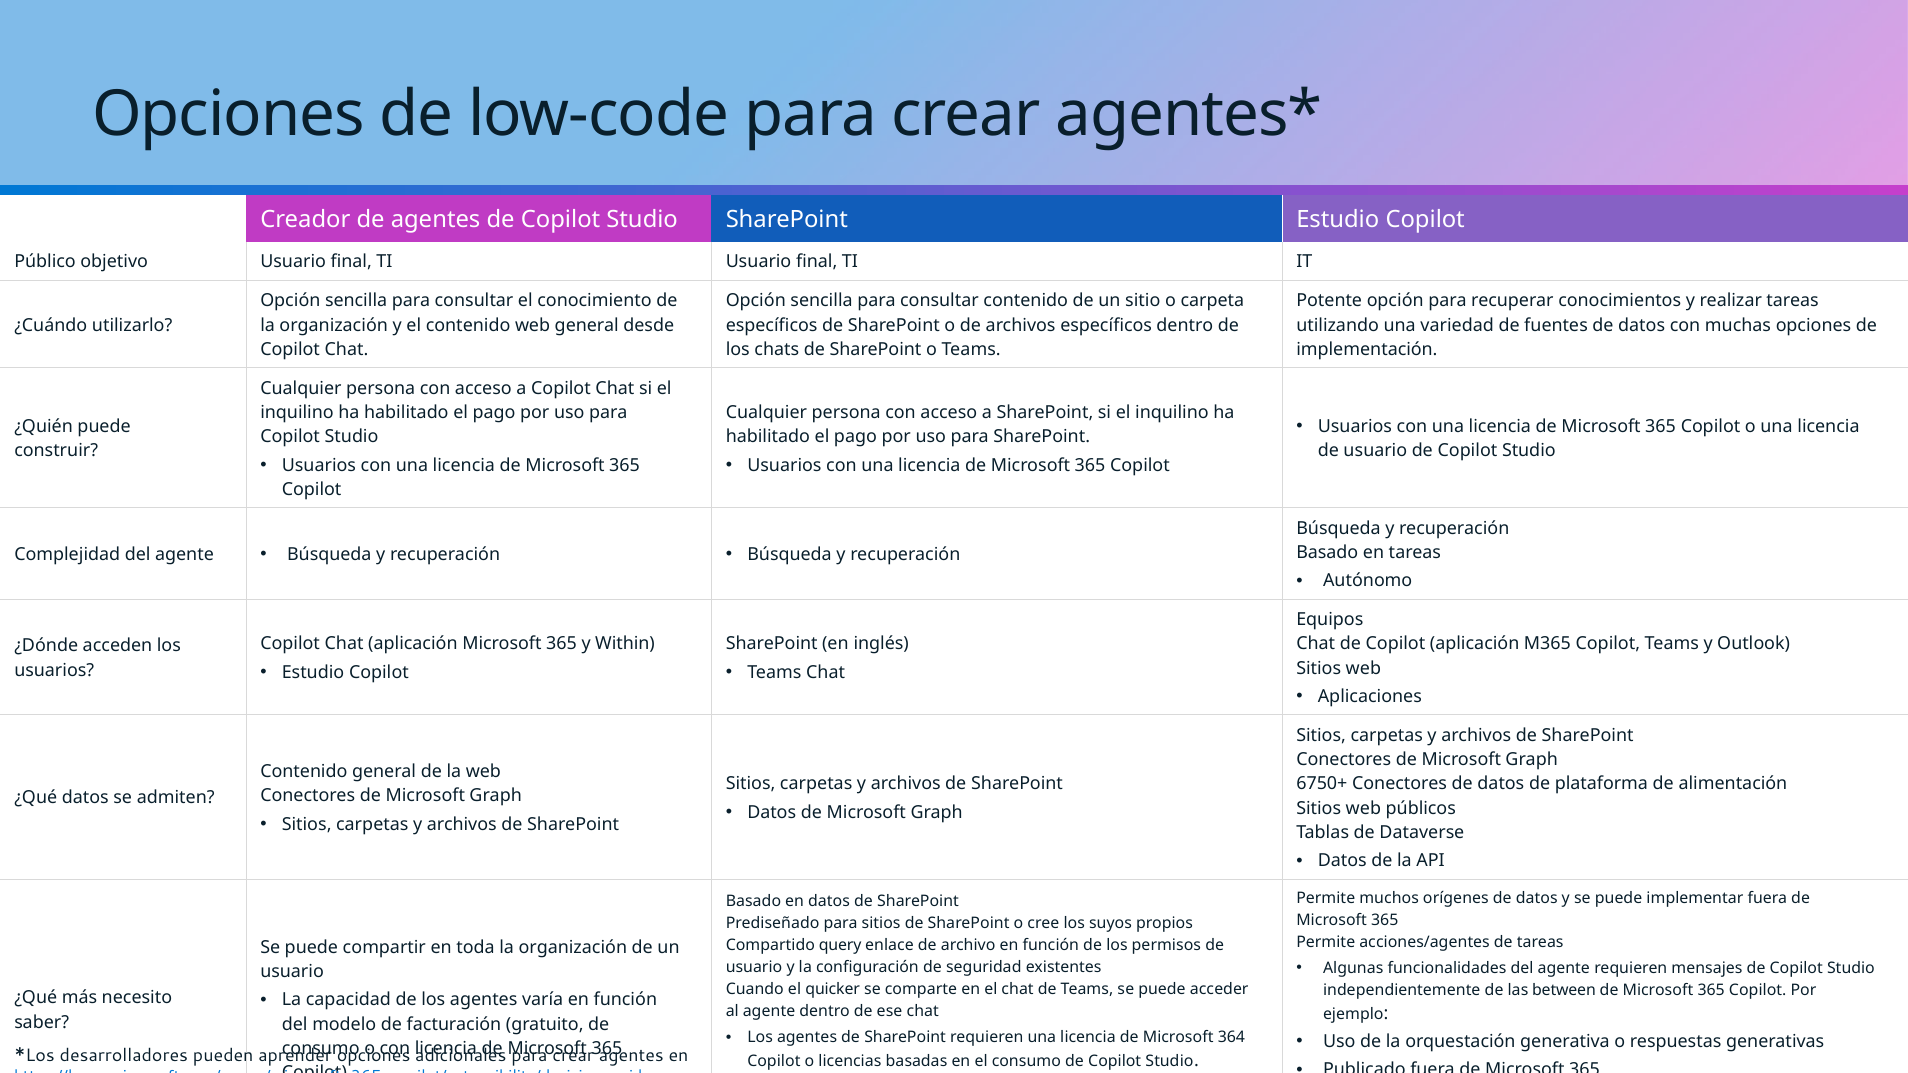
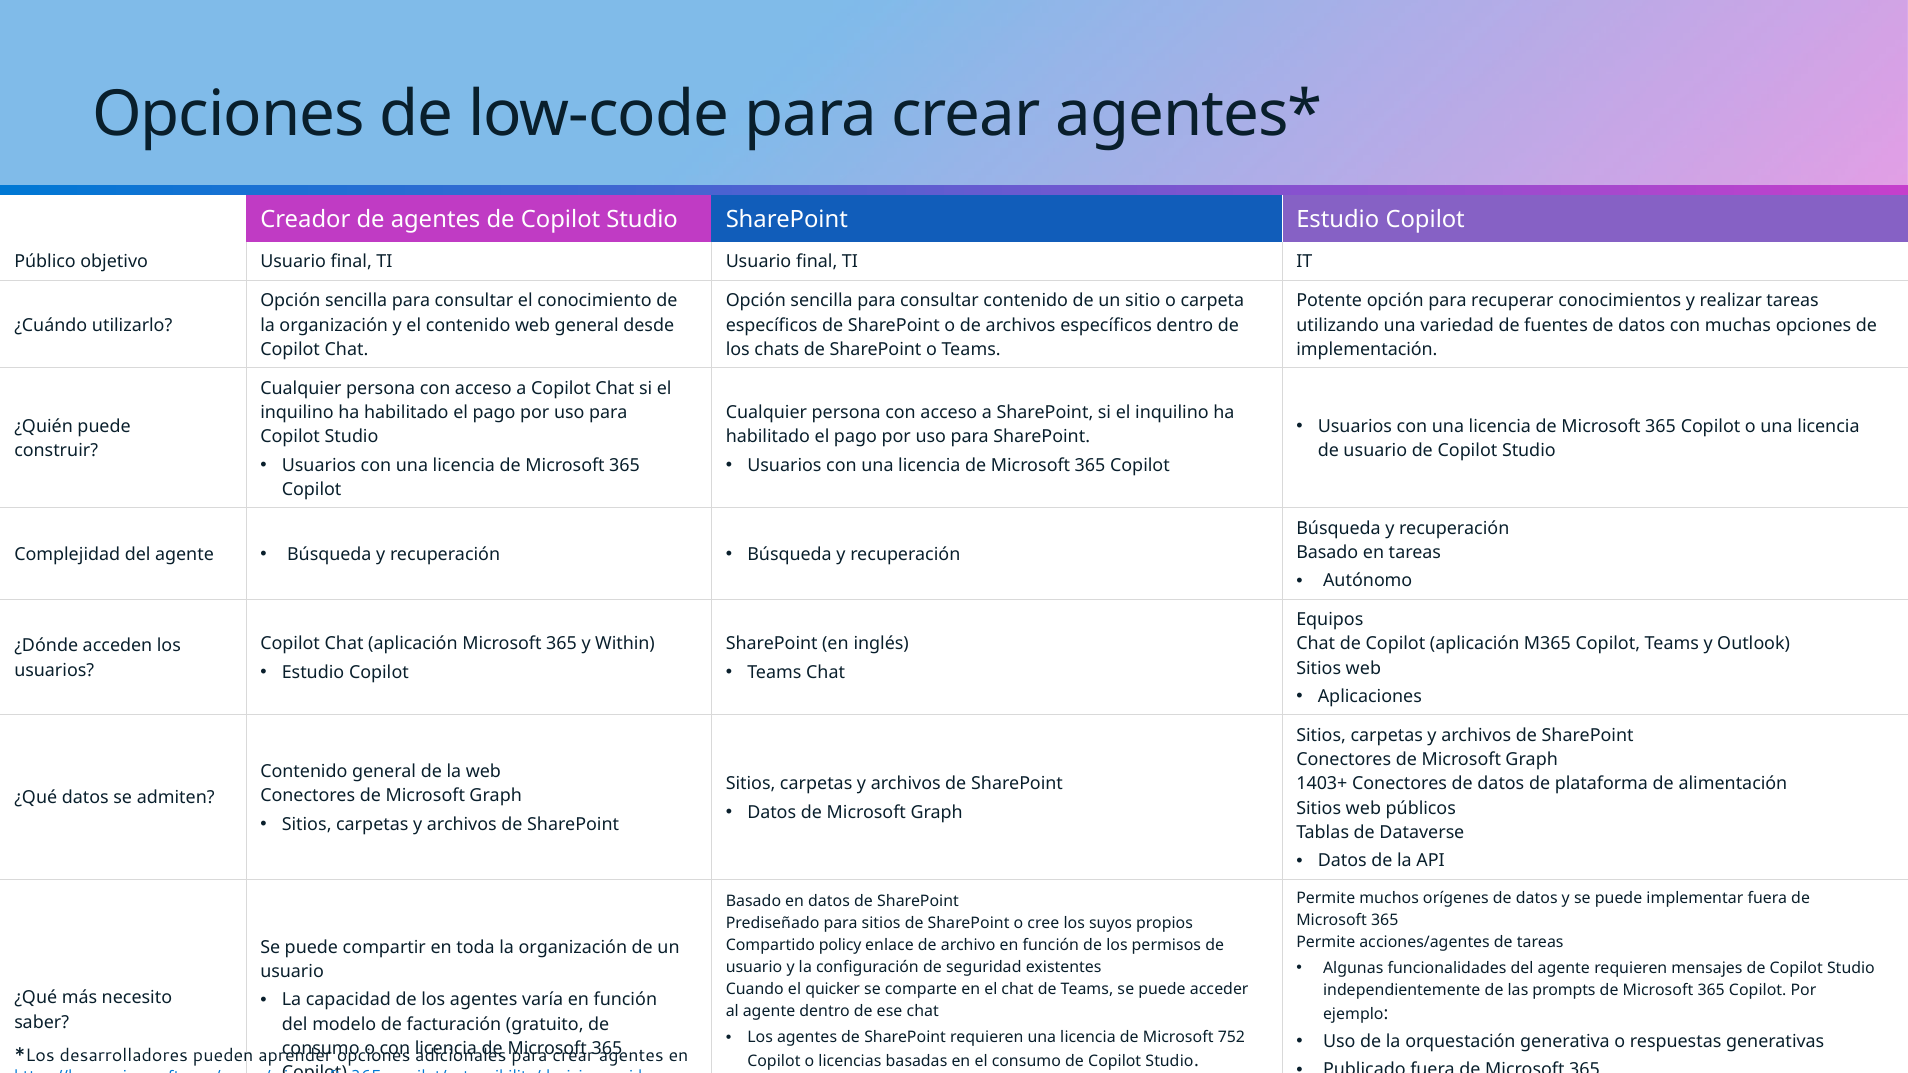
6750+: 6750+ -> 1403+ (1322, 784)
query: query -> policy (840, 946)
between: between -> prompts (1564, 990)
364: 364 -> 752 (1231, 1038)
